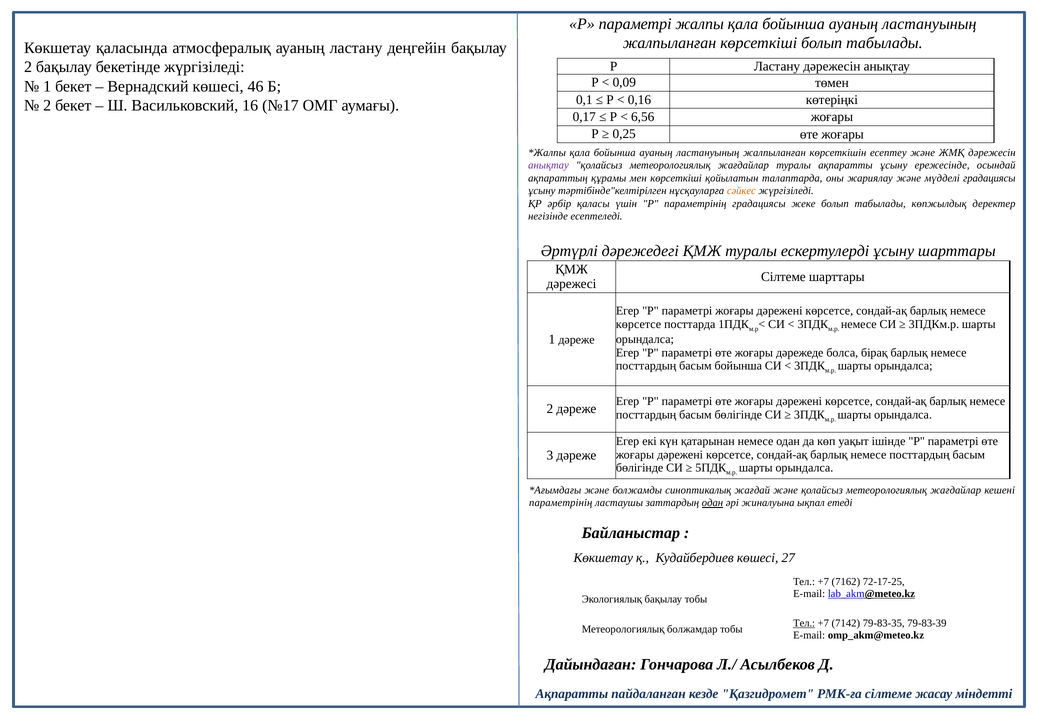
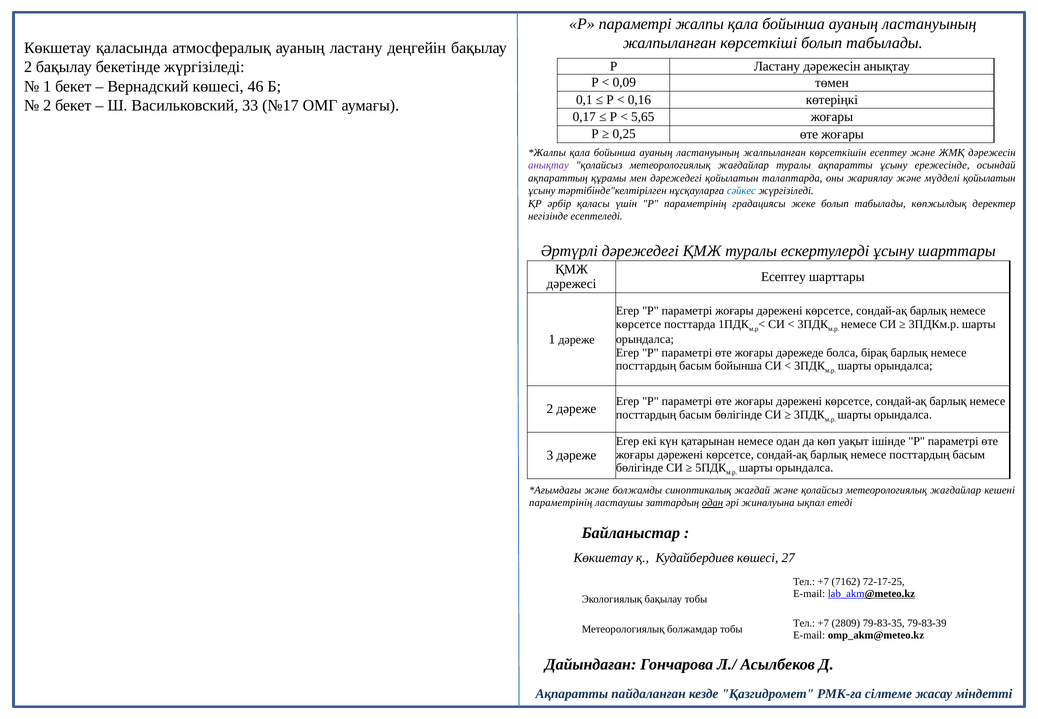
16: 16 -> 33 (250, 105)
6,56: 6,56 -> 5,65 (643, 117)
мен көрсеткіші: көрсеткіші -> дәрежедегі (676, 178)
мүдделі градациясы: градациясы -> қойылатын (989, 178)
сәйкес colour: orange -> blue (741, 191)
Сілтеме: Сілтеме -> Есептеу (783, 277)
Тел underline: present -> none (804, 623)
7142: 7142 -> 2809 (846, 623)
